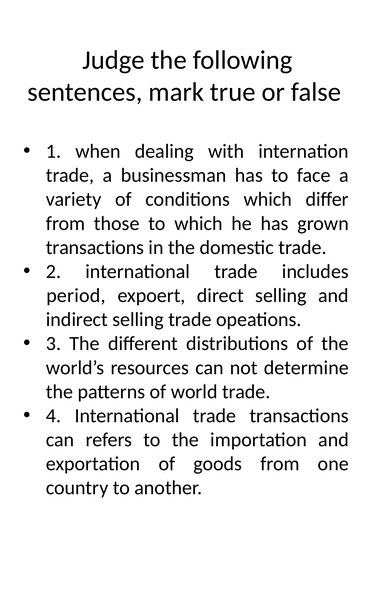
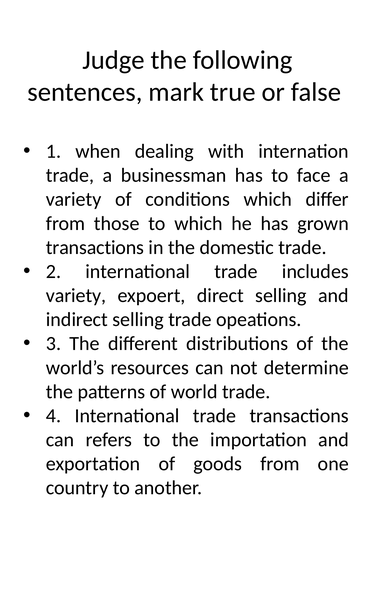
period: period -> variety (76, 295)
